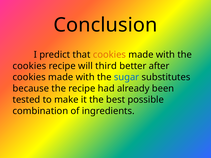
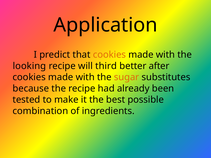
Conclusion: Conclusion -> Application (105, 25)
cookies: cookies -> looking (29, 66)
sugar colour: blue -> orange (127, 77)
